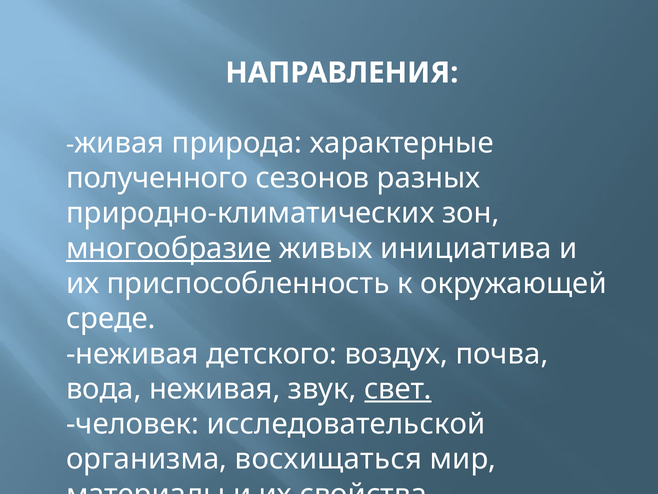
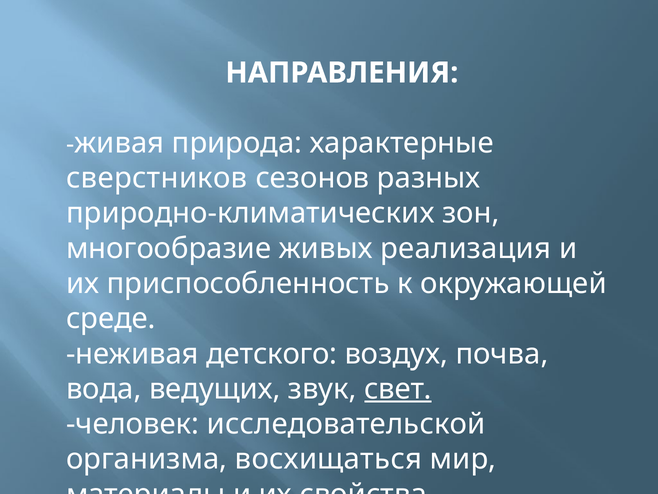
полученного: полученного -> сверстников (157, 178)
многообразие underline: present -> none (169, 248)
инициатива: инициатива -> реализация (466, 248)
вода неживая: неживая -> ведущих (215, 389)
